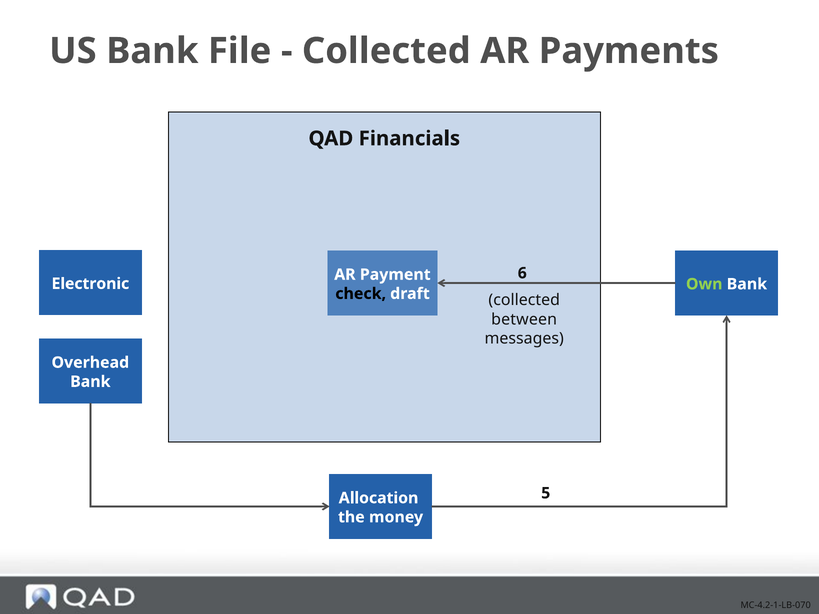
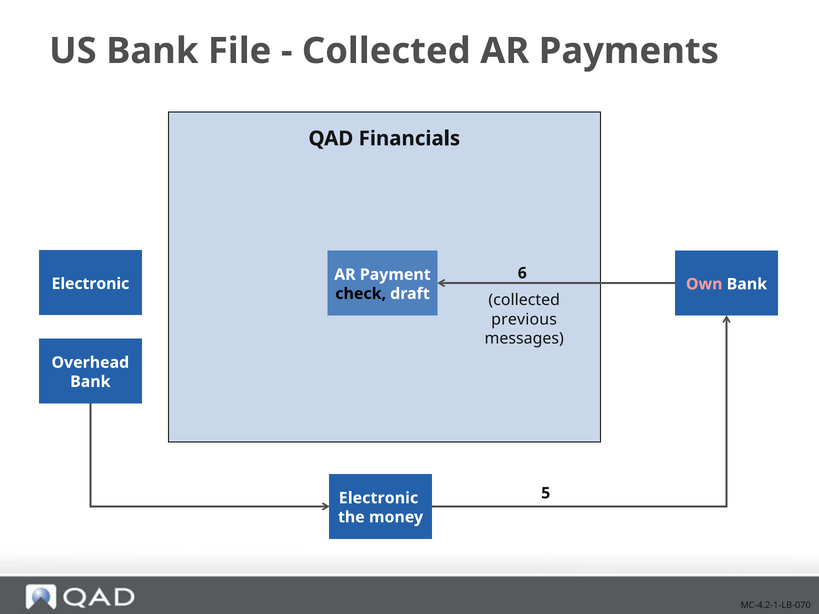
Own colour: light green -> pink (704, 284)
between: between -> previous (524, 319)
Allocation: Allocation -> Electronic (378, 498)
